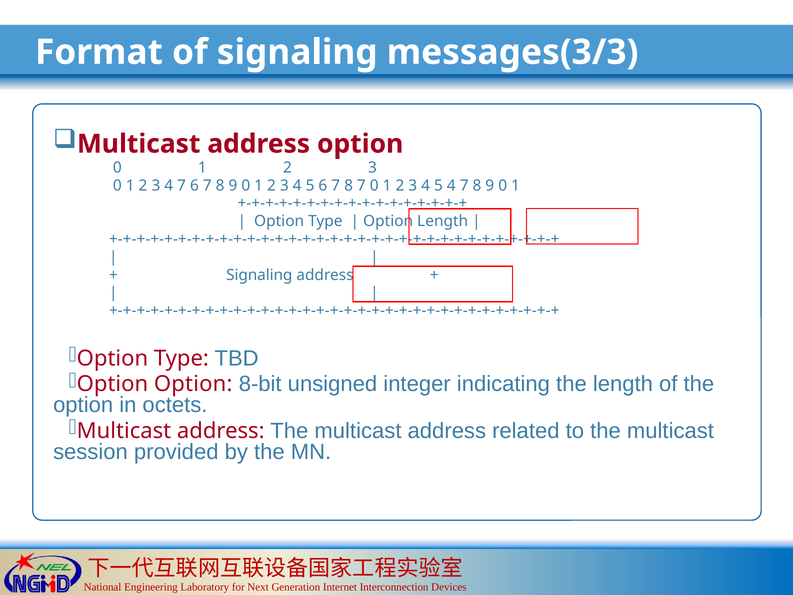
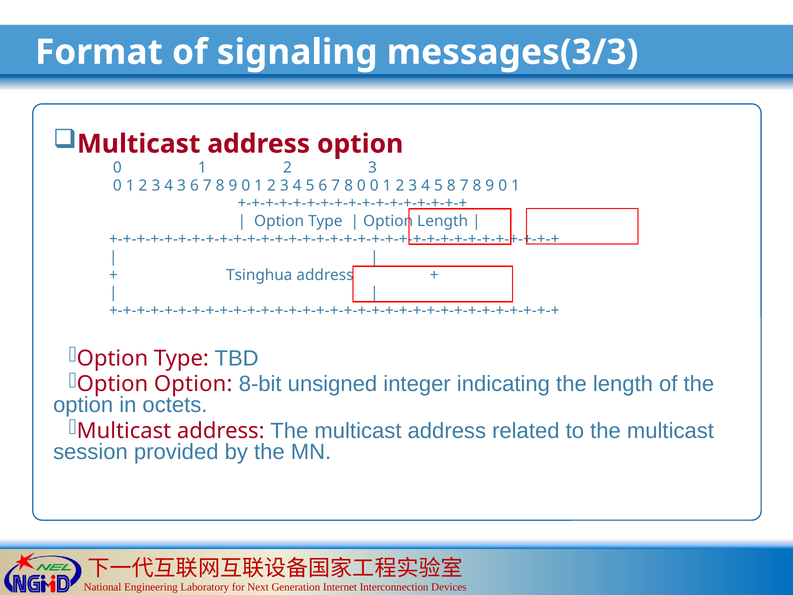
3 4 7: 7 -> 3 (182, 185)
8 7: 7 -> 0 (361, 185)
5 4: 4 -> 8 (451, 185)
Signaling: Signaling -> Tsinghua (259, 275)
